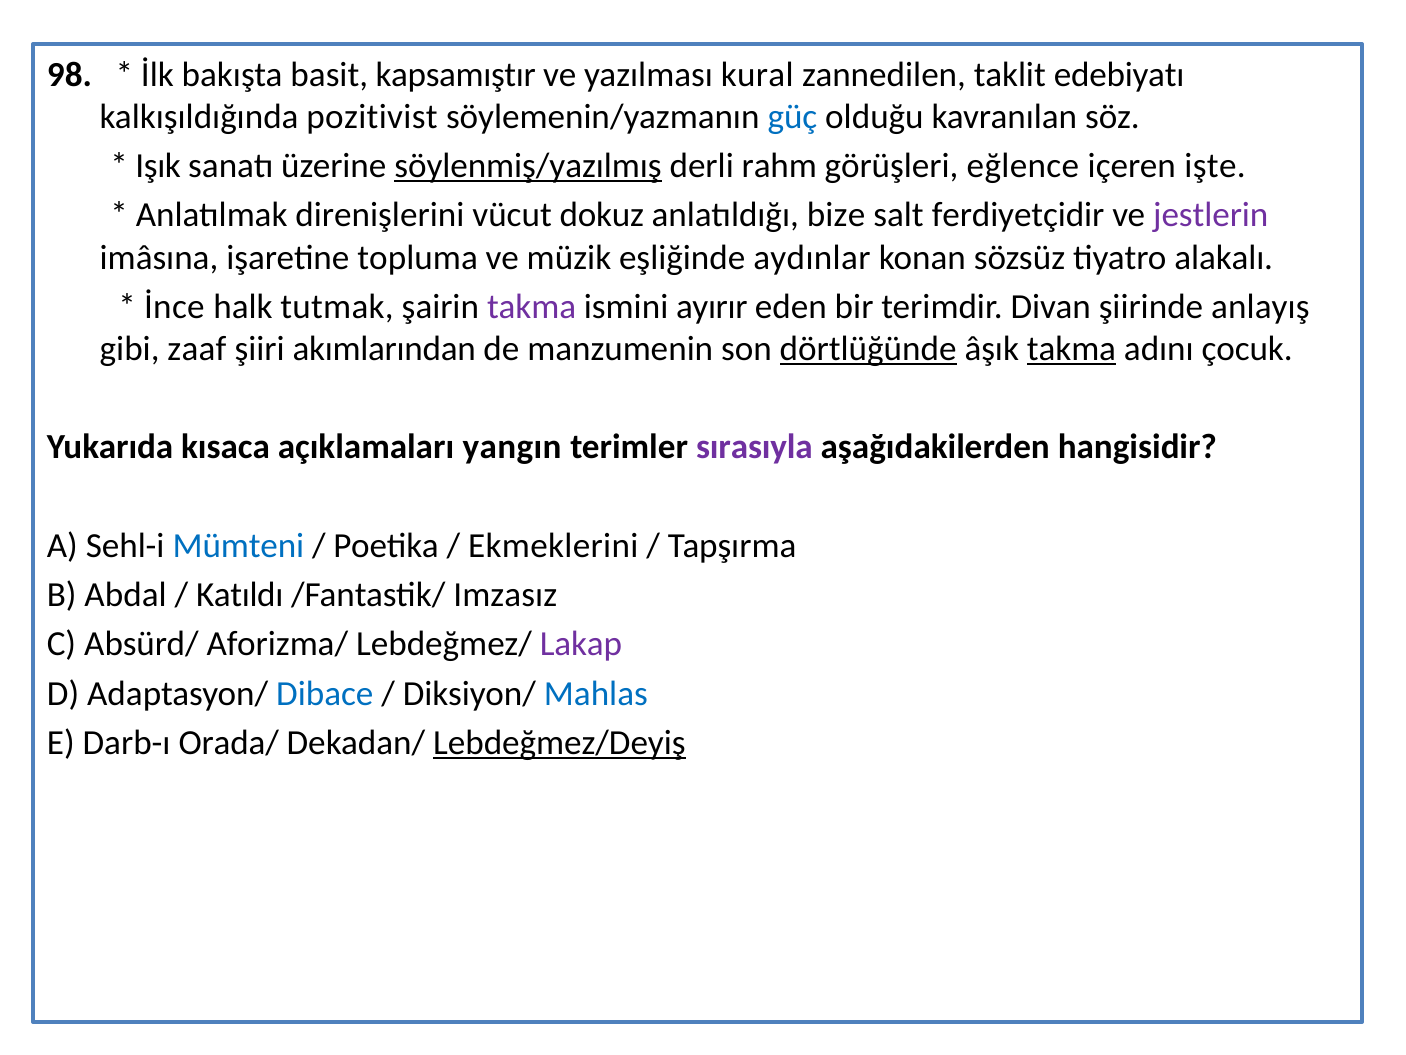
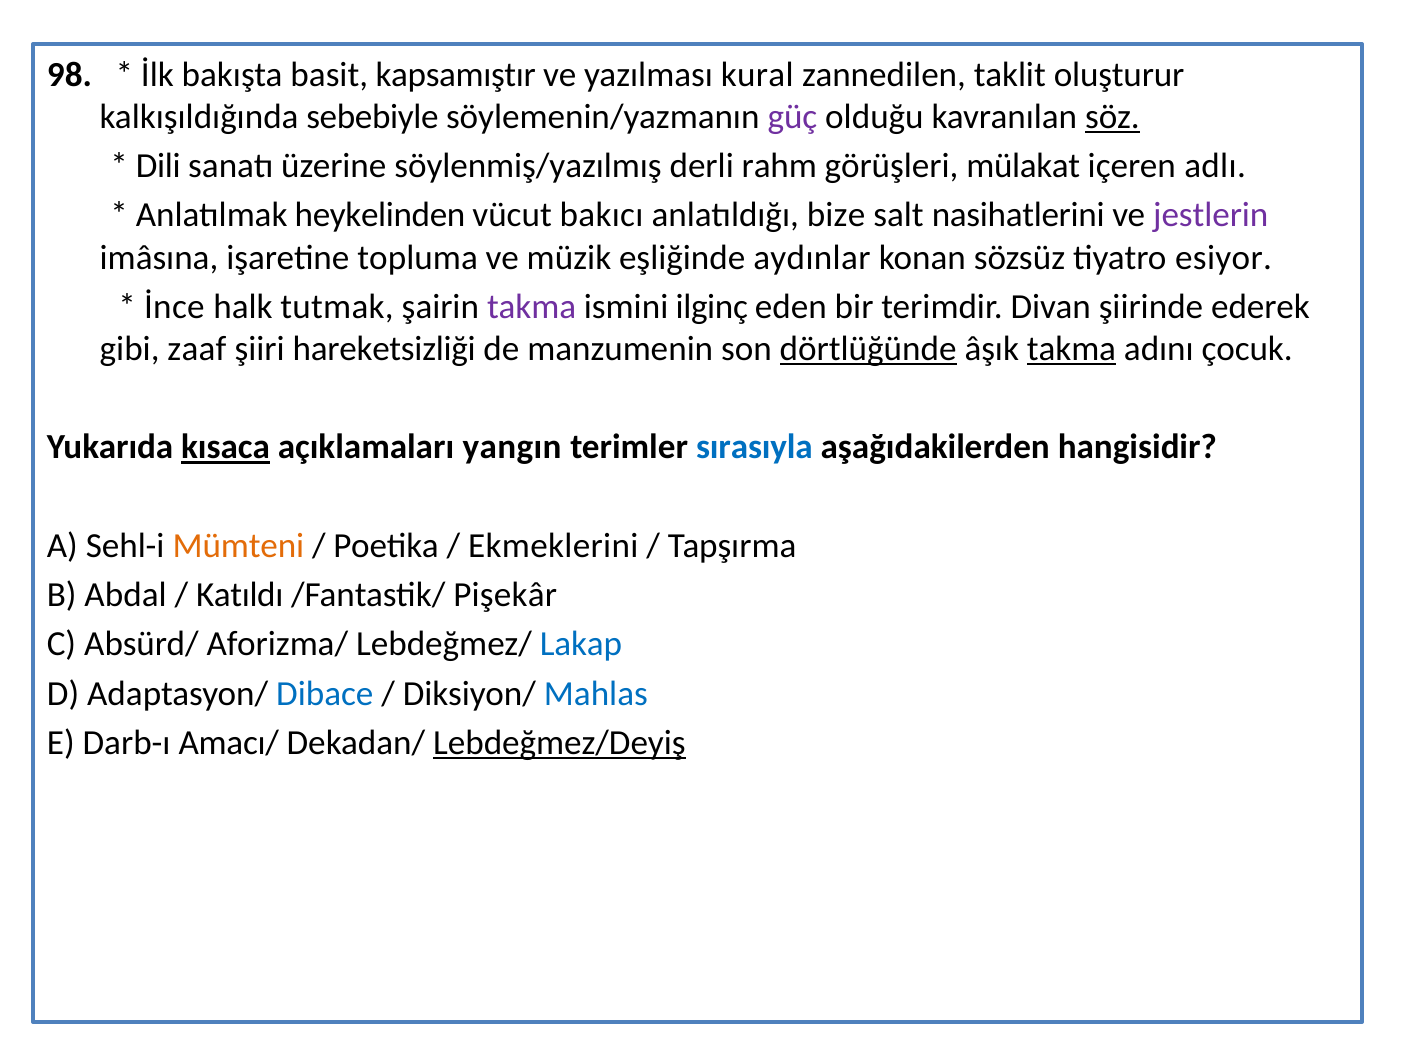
edebiyatı: edebiyatı -> oluşturur (1119, 75)
pozitivist: pozitivist -> sebebiyle (372, 117)
güç colour: blue -> purple (792, 117)
söz underline: none -> present (1112, 117)
Işık: Işık -> Dili (158, 166)
söylenmiş/yazılmış underline: present -> none (528, 166)
eğlence: eğlence -> mülakat (1023, 166)
işte: işte -> adlı (1215, 166)
direnişlerini: direnişlerini -> heykelinden (380, 215)
dokuz: dokuz -> bakıcı (602, 215)
ferdiyetçidir: ferdiyetçidir -> nasihatlerini (1018, 215)
alakalı: alakalı -> esiyor (1224, 257)
ayırır: ayırır -> ilginç (712, 307)
anlayış: anlayış -> ederek (1260, 307)
akımlarından: akımlarından -> hareketsizliği (384, 349)
kısaca underline: none -> present (226, 447)
sırasıyla colour: purple -> blue (754, 447)
Mümteni colour: blue -> orange (238, 546)
Imzasız: Imzasız -> Pişekâr (505, 595)
Lakap colour: purple -> blue (581, 644)
Orada/: Orada/ -> Amacı/ (229, 742)
